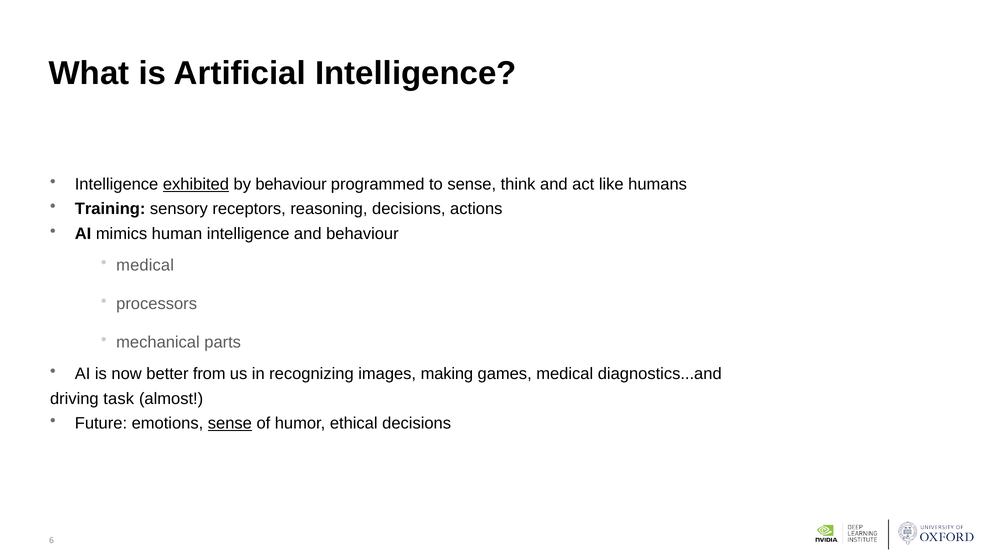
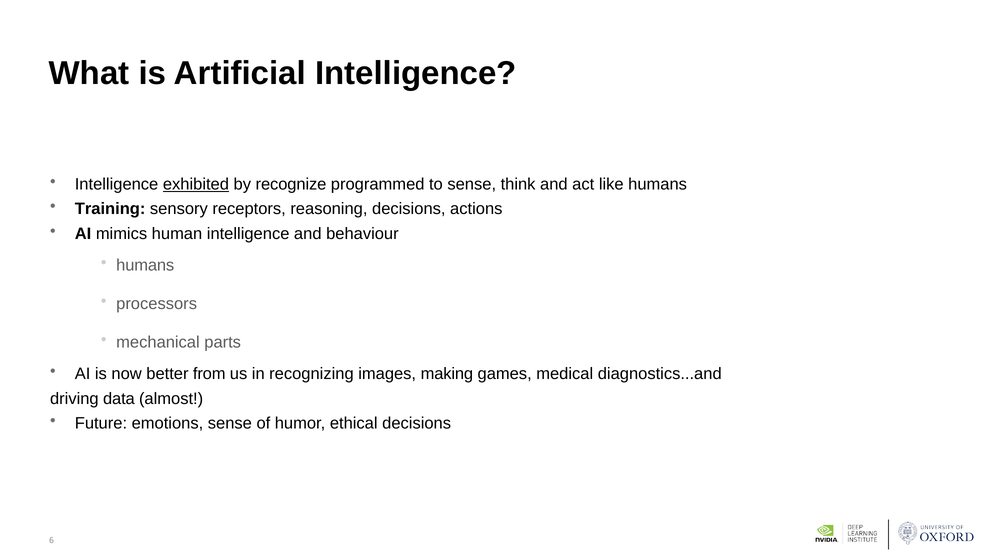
by behaviour: behaviour -> recognize (291, 184)
medical: medical -> humans (145, 265)
task: task -> data (119, 398)
sense underline: present -> none (230, 423)
